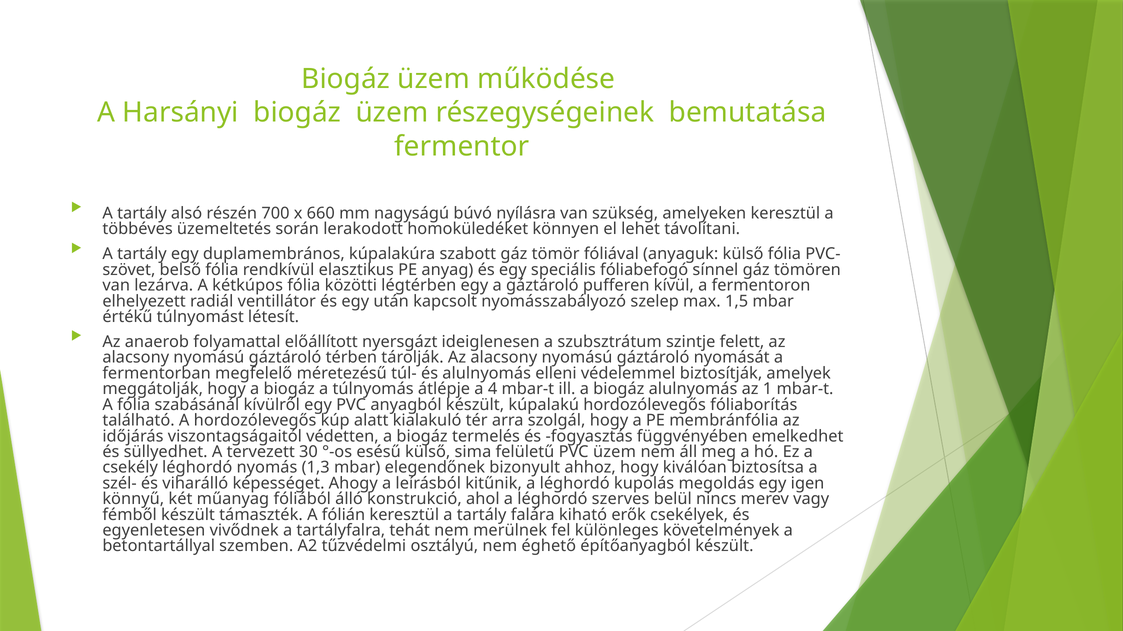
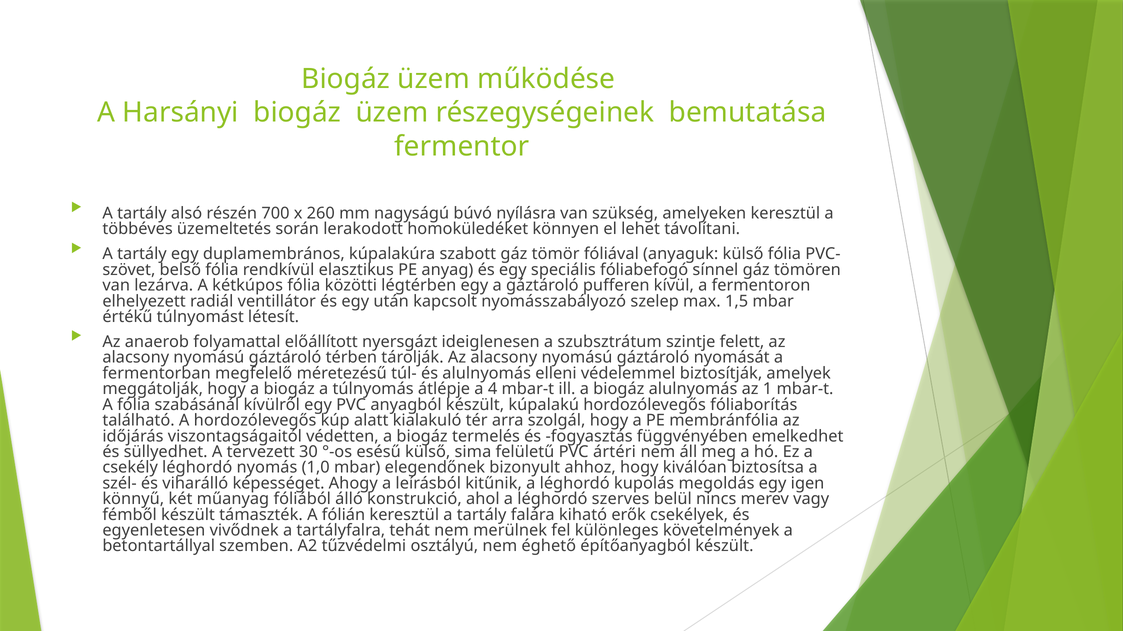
660: 660 -> 260 (321, 214)
PVC üzem: üzem -> ártéri (615, 452)
1,3: 1,3 -> 1,0 (316, 468)
